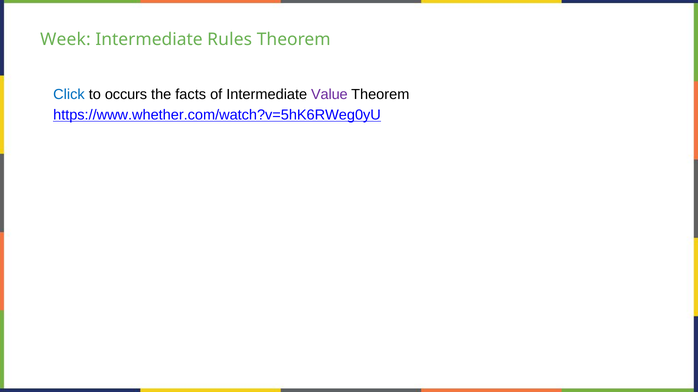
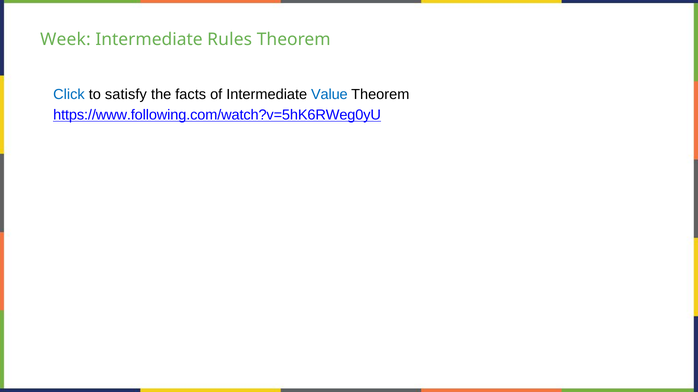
occurs: occurs -> satisfy (126, 95)
Value colour: purple -> blue (329, 95)
https://www.whether.com/watch?v=5hK6RWeg0yU: https://www.whether.com/watch?v=5hK6RWeg0yU -> https://www.following.com/watch?v=5hK6RWeg0yU (217, 115)
